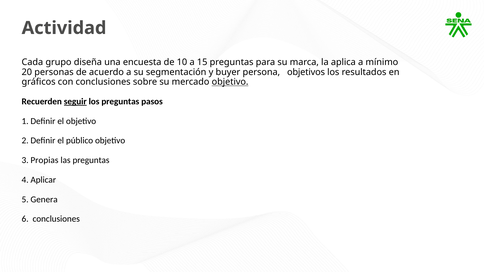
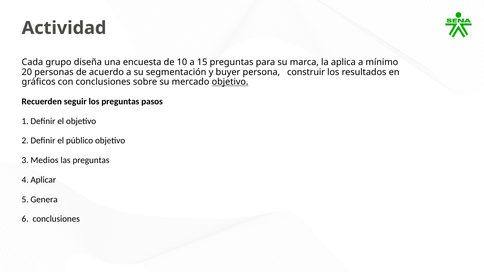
objetivos: objetivos -> construir (306, 72)
seguir underline: present -> none (75, 102)
Propias: Propias -> Medios (44, 160)
